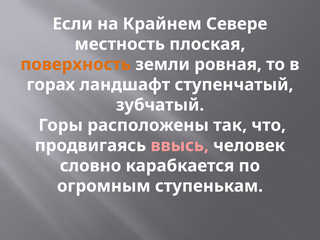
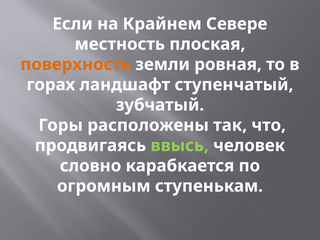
ввысь colour: pink -> light green (180, 146)
